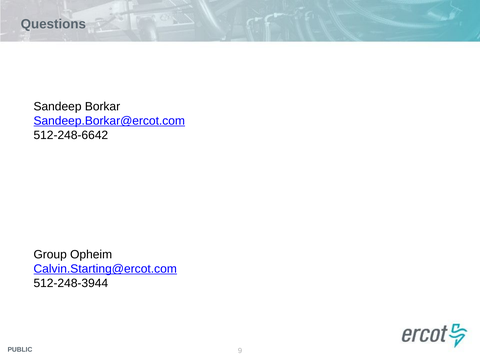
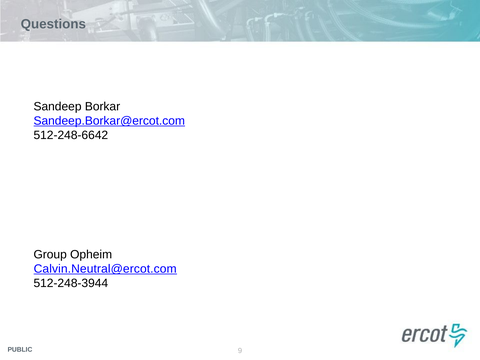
Calvin.Starting@ercot.com: Calvin.Starting@ercot.com -> Calvin.Neutral@ercot.com (105, 269)
